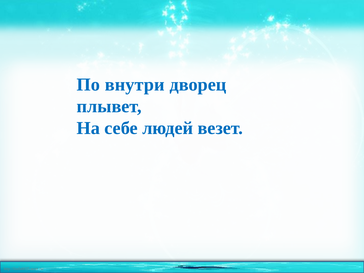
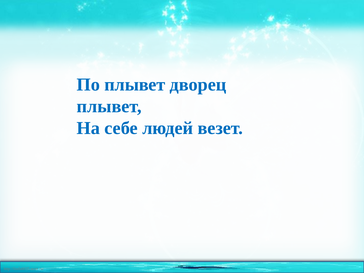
По внутри: внутри -> плывет (135, 85)
